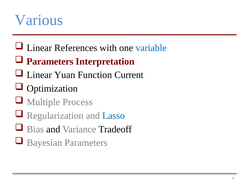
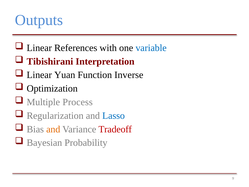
Various: Various -> Outputs (39, 20)
Parameters: Parameters -> Tibishirani (50, 61)
Current: Current -> Inverse (129, 75)
and colour: black -> orange (53, 129)
Tradeoff colour: black -> red (115, 129)
Bayesian Parameters: Parameters -> Probability (86, 143)
